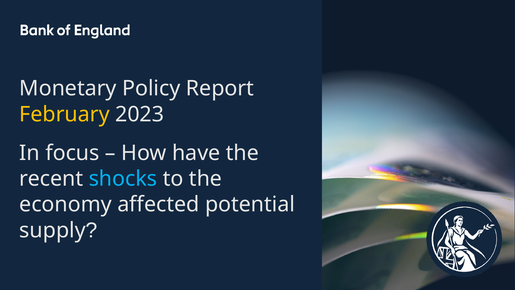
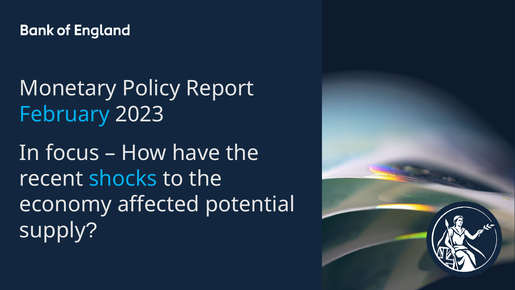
February colour: yellow -> light blue (64, 114)
